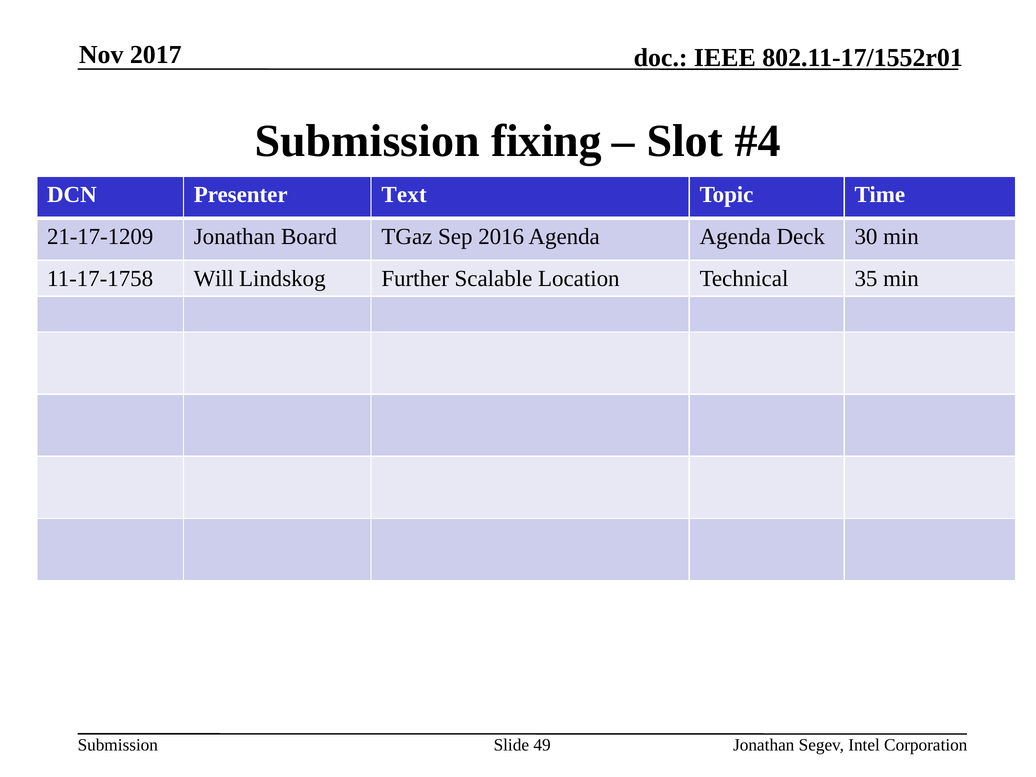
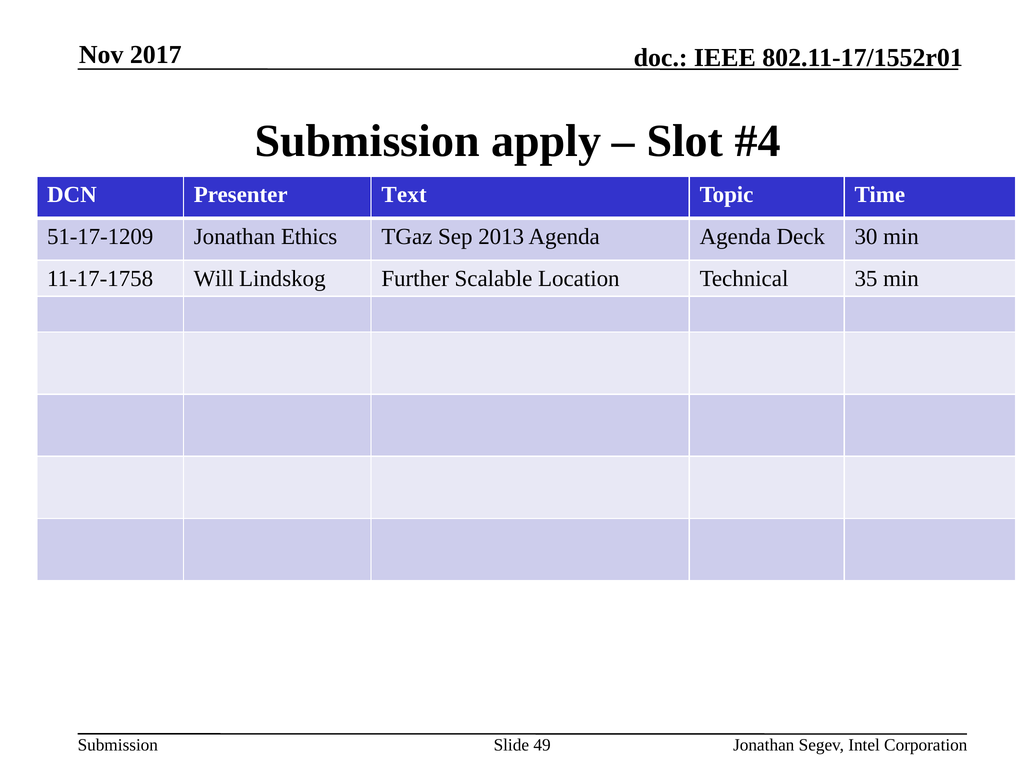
fixing: fixing -> apply (546, 141)
21-17-1209: 21-17-1209 -> 51-17-1209 (100, 236)
Board: Board -> Ethics (309, 236)
2016: 2016 -> 2013 (501, 236)
